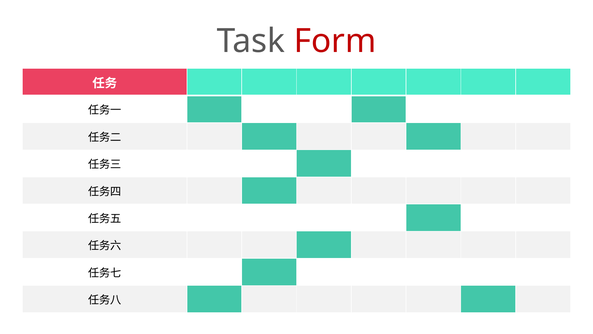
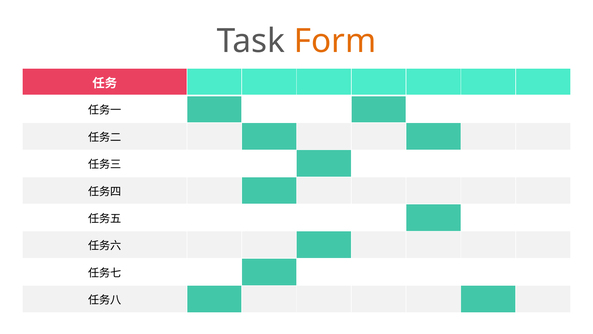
Form colour: red -> orange (335, 41)
